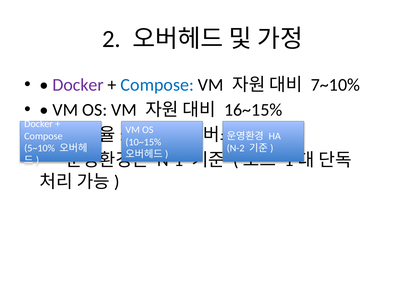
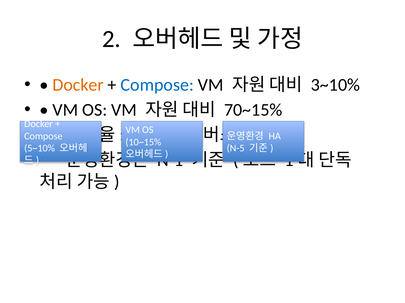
Docker colour: purple -> orange (78, 85)
7~10%: 7~10% -> 3~10% (335, 85)
16~15%: 16~15% -> 70~15% (253, 110)
N-2: N-2 -> N-5 (236, 149)
